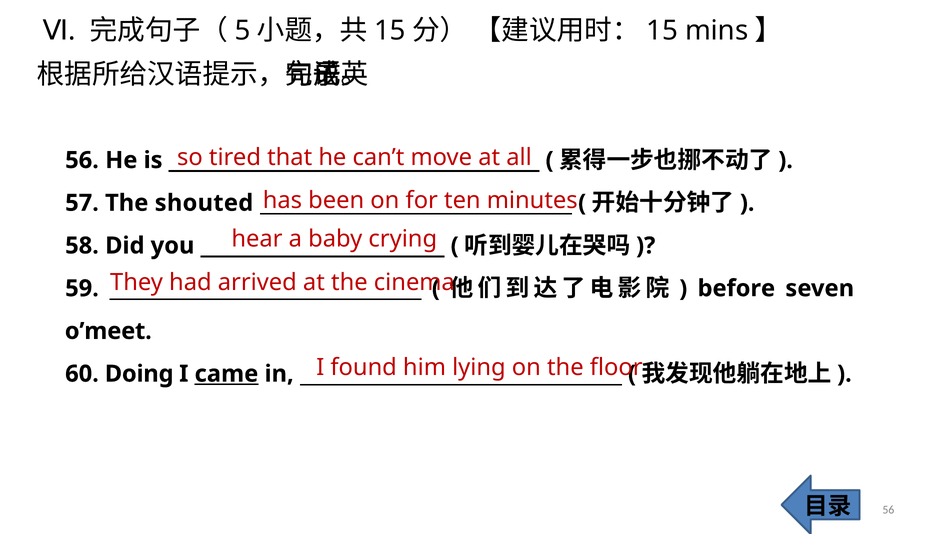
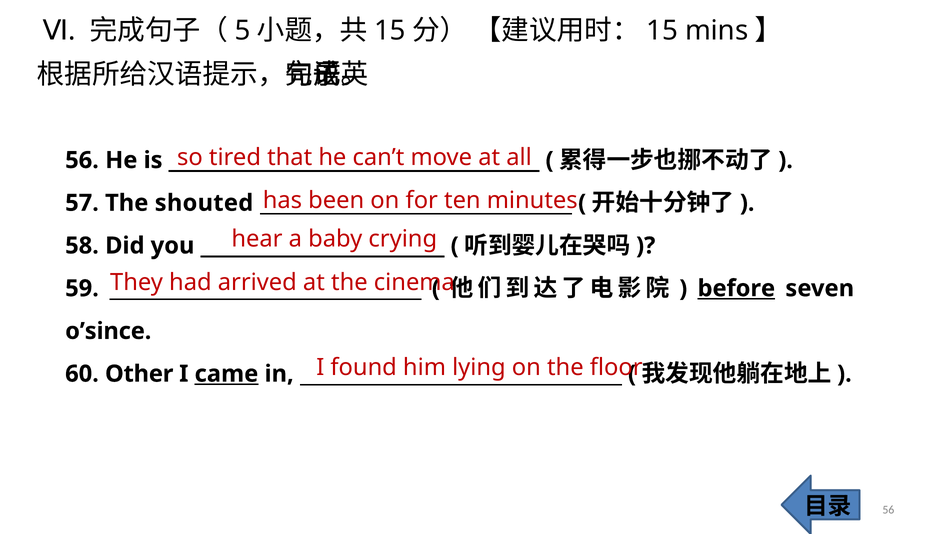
before underline: none -> present (736, 288)
o’meet: o’meet -> o’since (108, 331)
Doing: Doing -> Other (139, 374)
